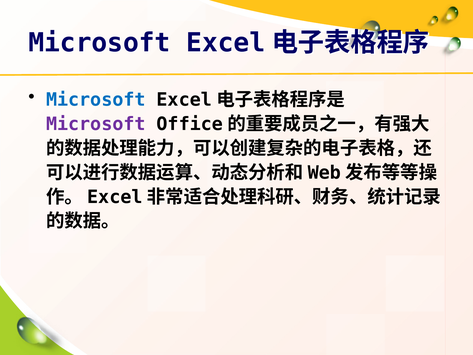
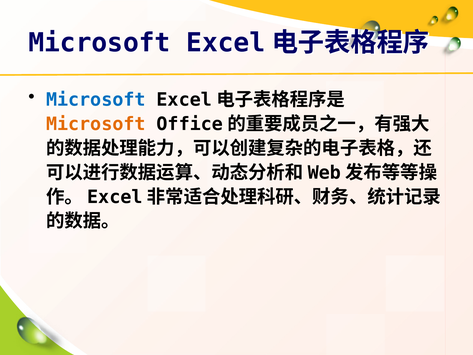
Microsoft colour: purple -> orange (96, 124)
